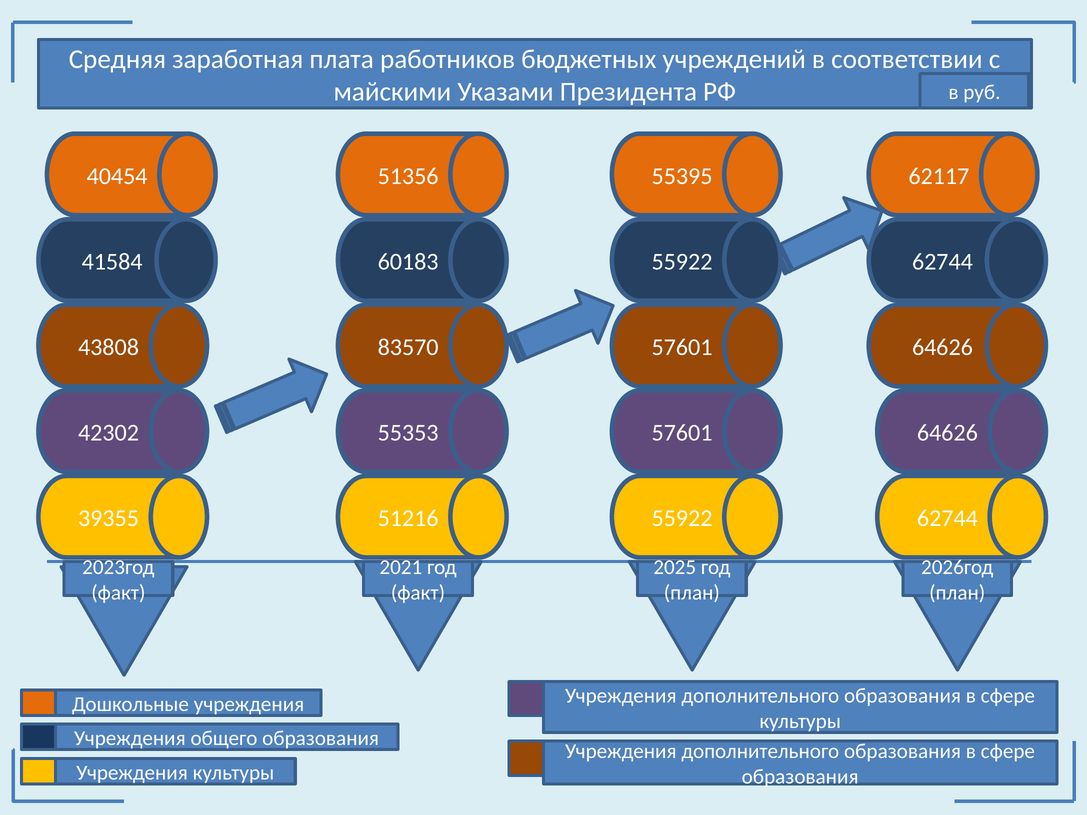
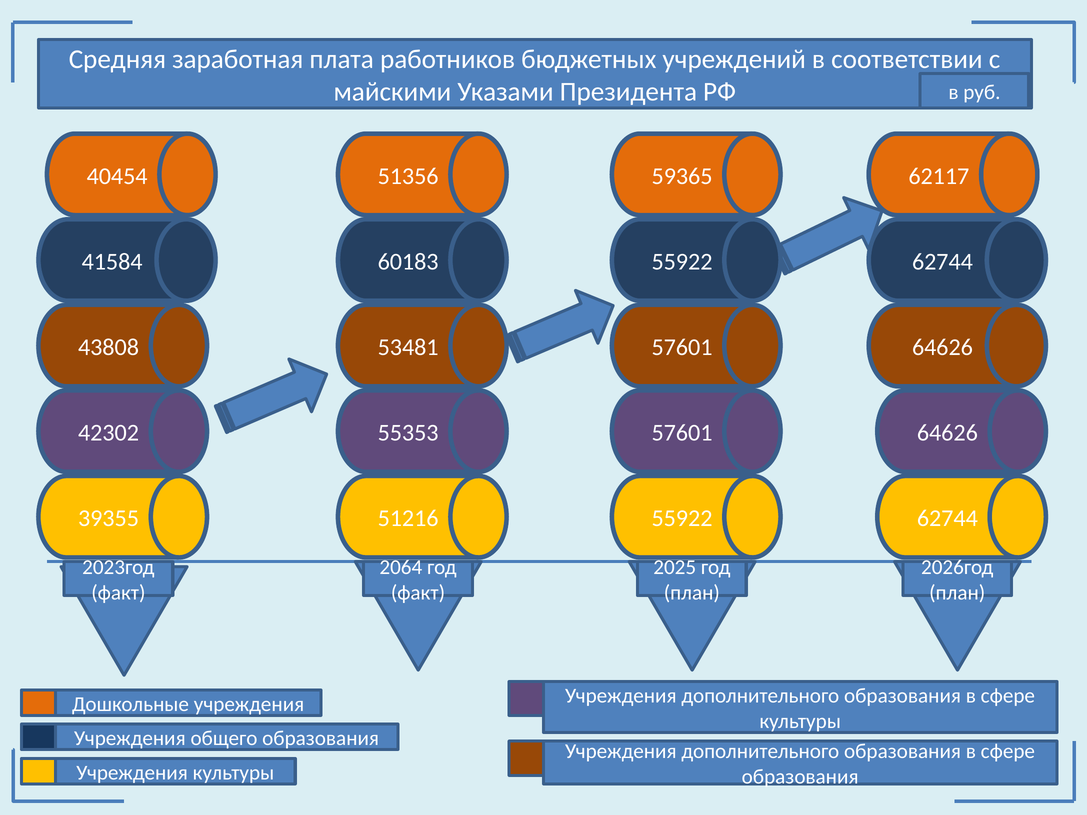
55395: 55395 -> 59365 (682, 176)
83570: 83570 -> 53481 (408, 347)
2021: 2021 -> 2064 (401, 568)
